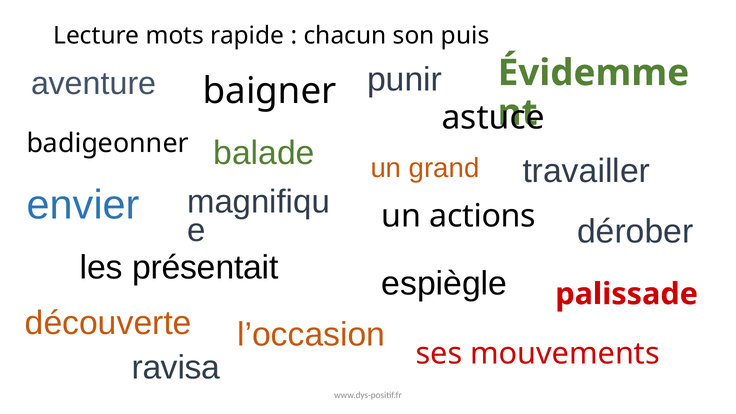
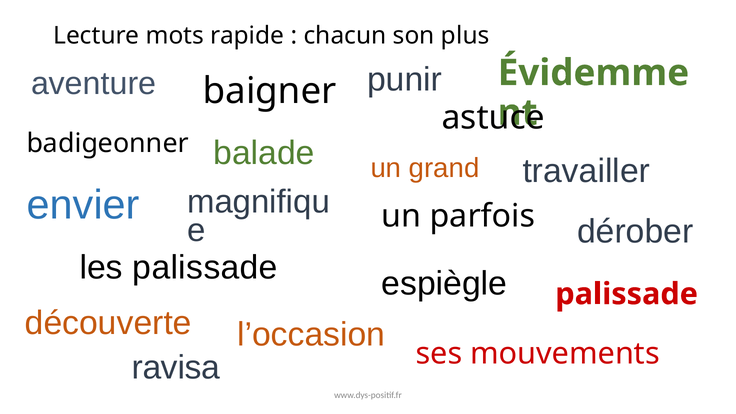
puis: puis -> plus (465, 36)
actions: actions -> parfois (482, 216)
les présentait: présentait -> palissade (205, 268)
